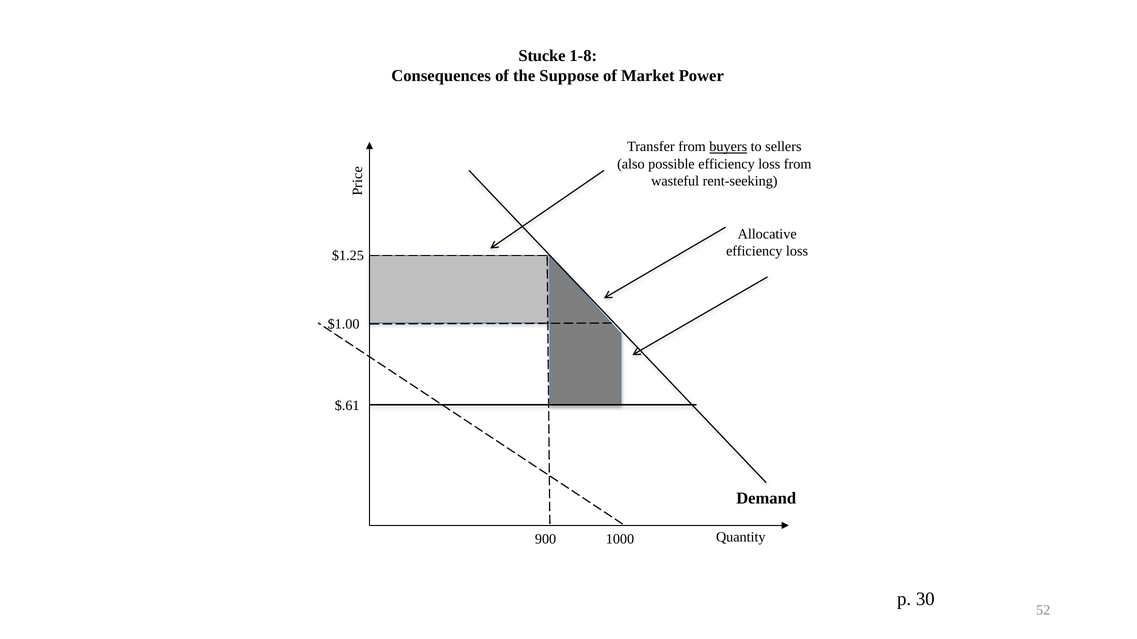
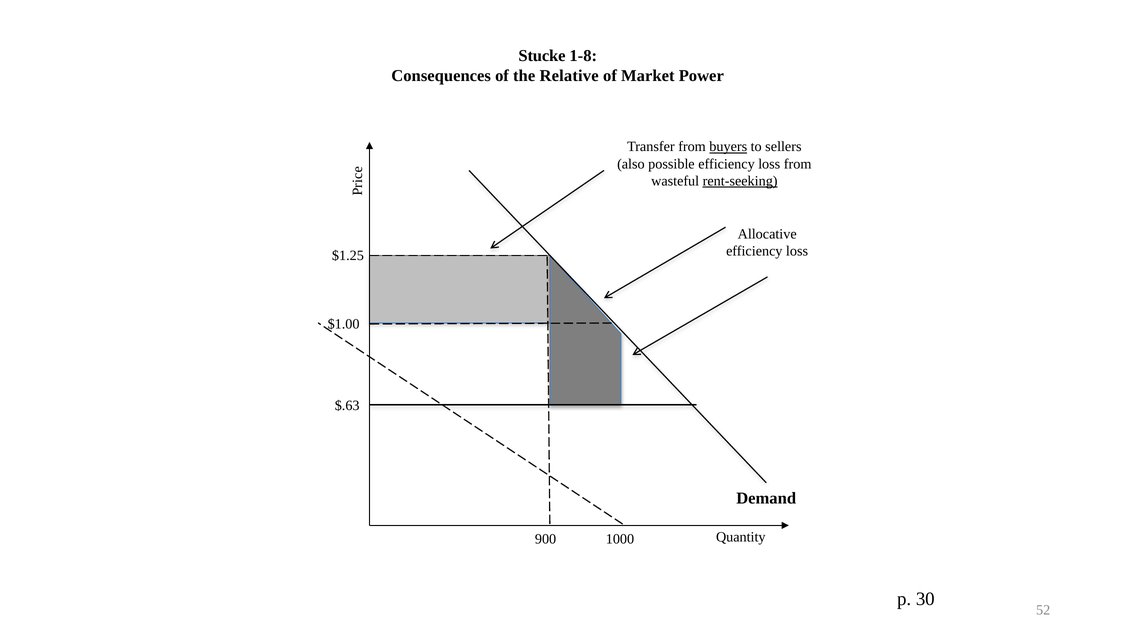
Suppose: Suppose -> Relative (569, 76)
rent-seeking underline: none -> present (740, 181)
$.61: $.61 -> $.63 (347, 406)
